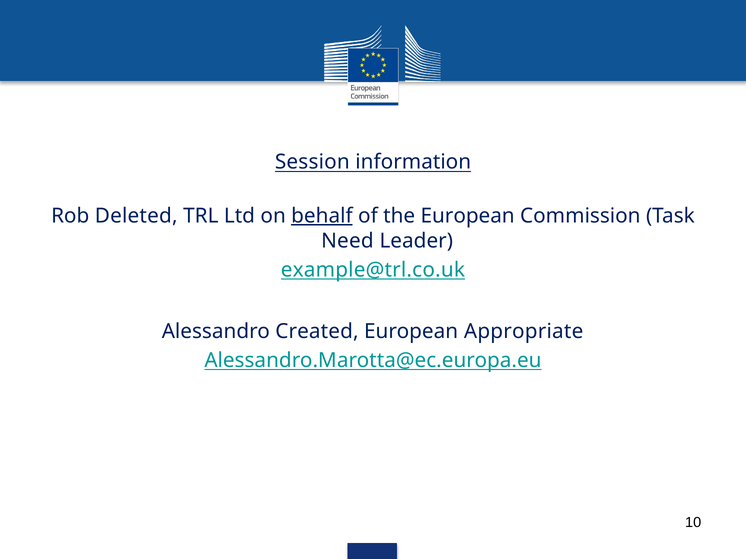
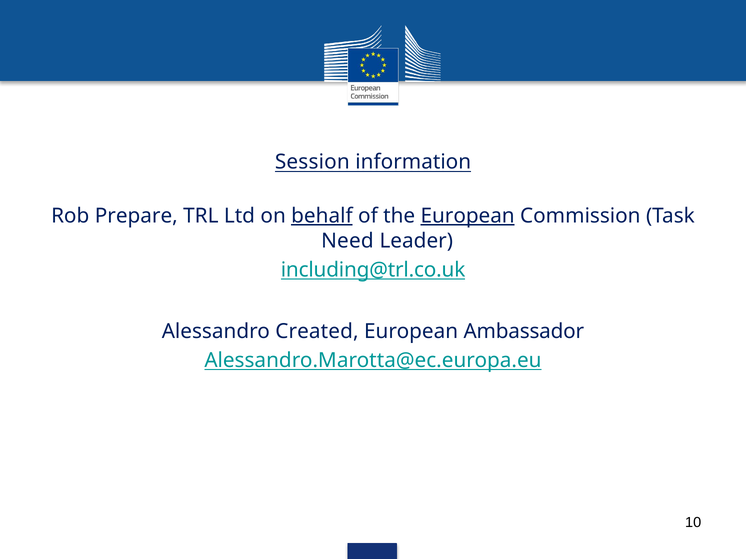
Deleted: Deleted -> Prepare (136, 216)
European underline: none -> present (468, 216)
example@trl.co.uk: example@trl.co.uk -> including@trl.co.uk (373, 270)
Appropriate: Appropriate -> Ambassador (524, 332)
